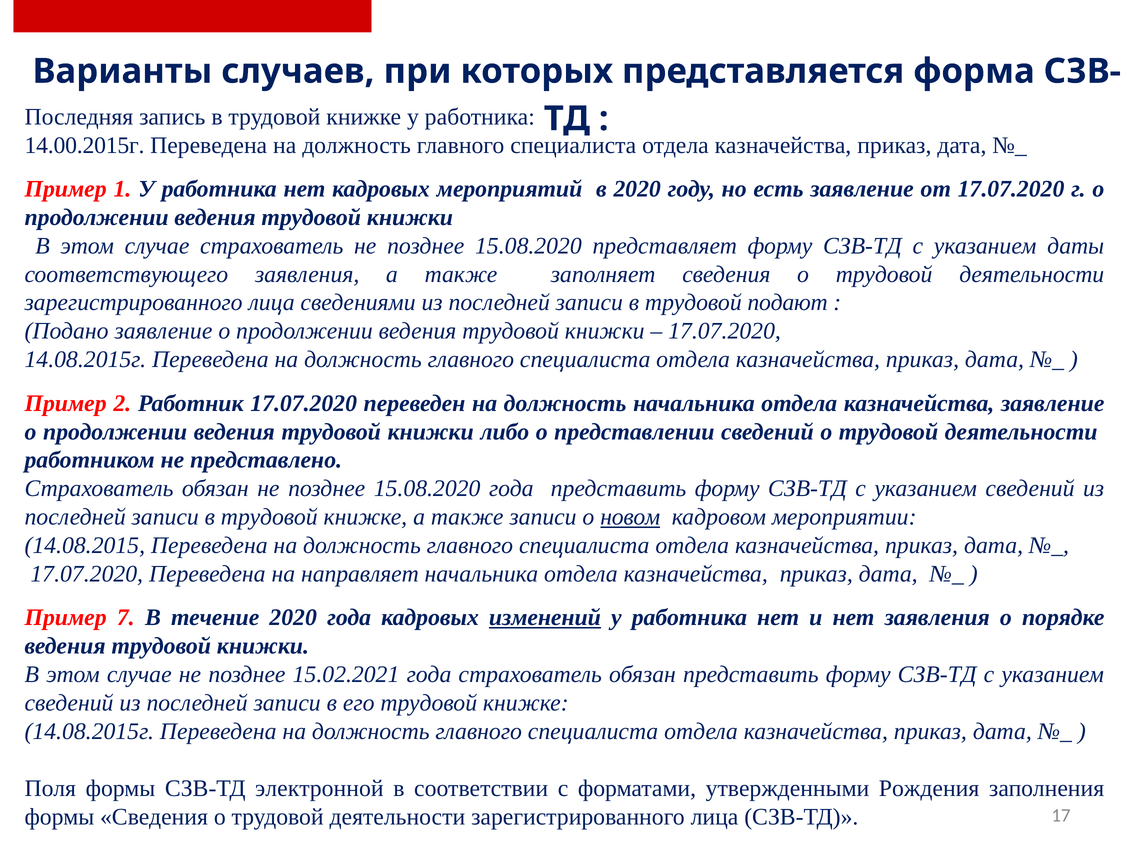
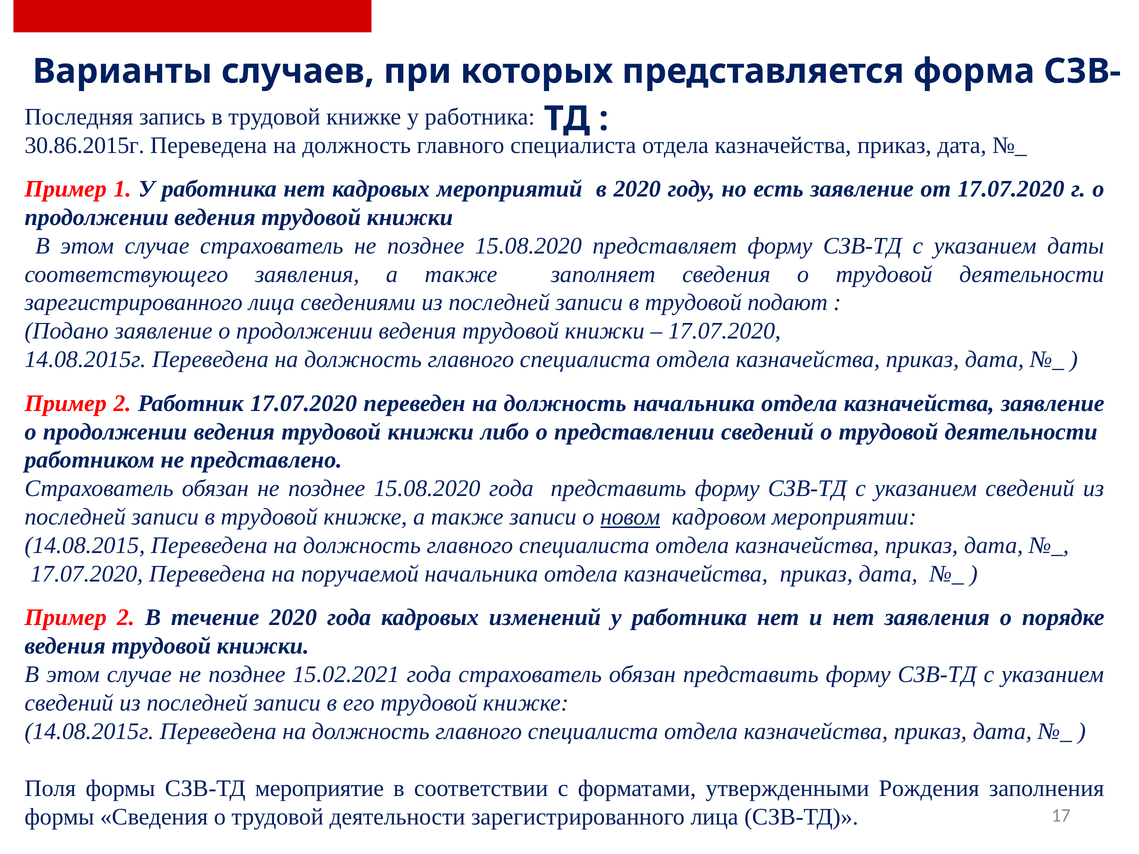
14.00.2015г: 14.00.2015г -> 30.86.2015г (85, 145)
направляет: направляет -> поручаемой (360, 574)
7: 7 -> 2 (126, 618)
изменений underline: present -> none (545, 618)
электронной: электронной -> мероприятие (320, 789)
